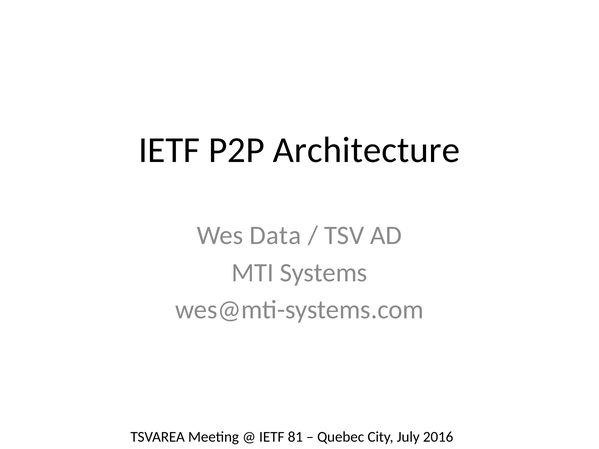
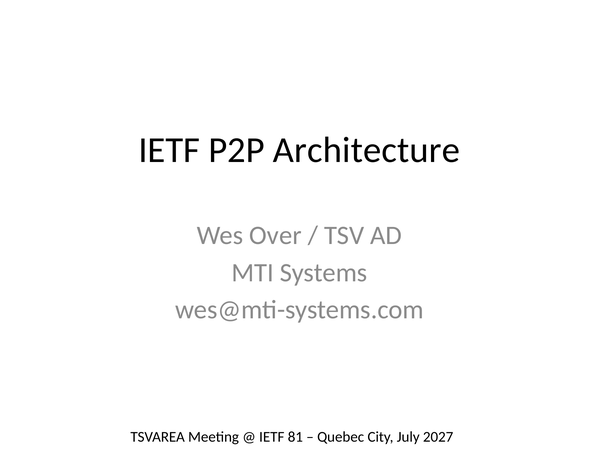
Data: Data -> Over (275, 235)
2016: 2016 -> 2027 (438, 437)
